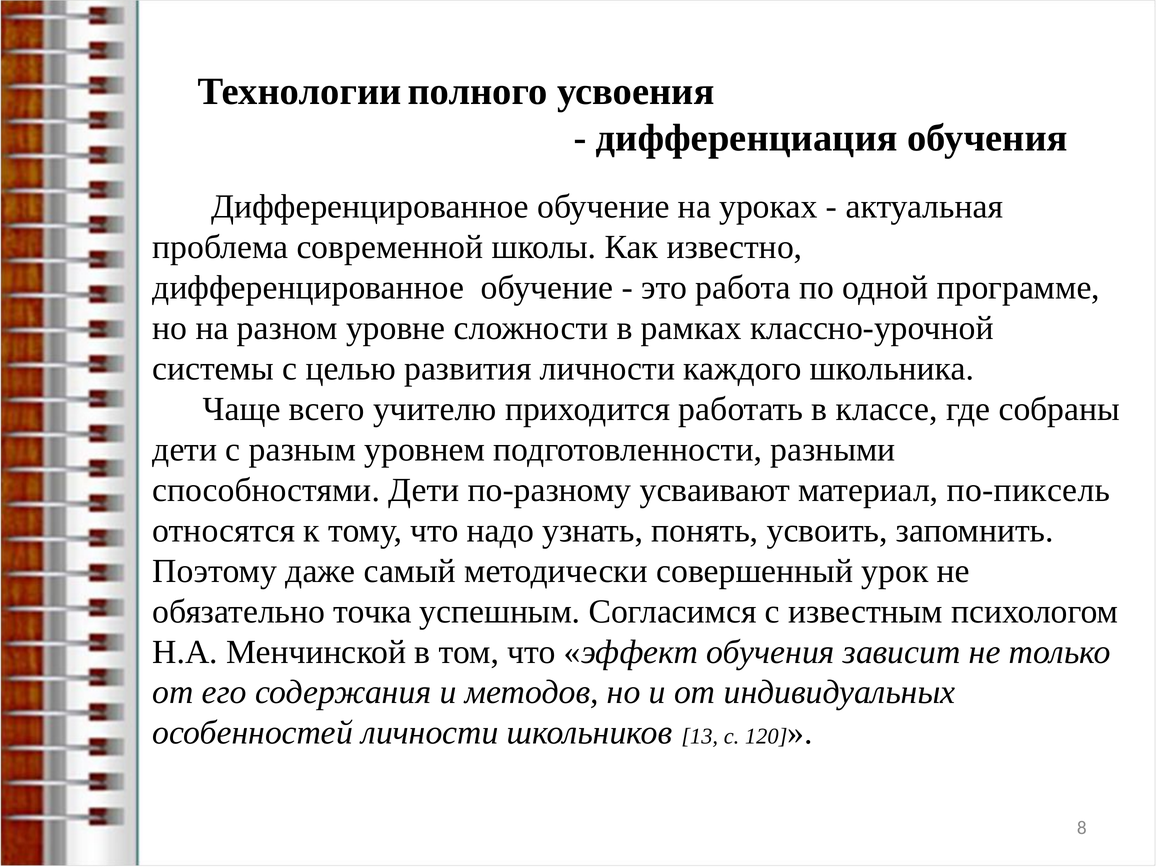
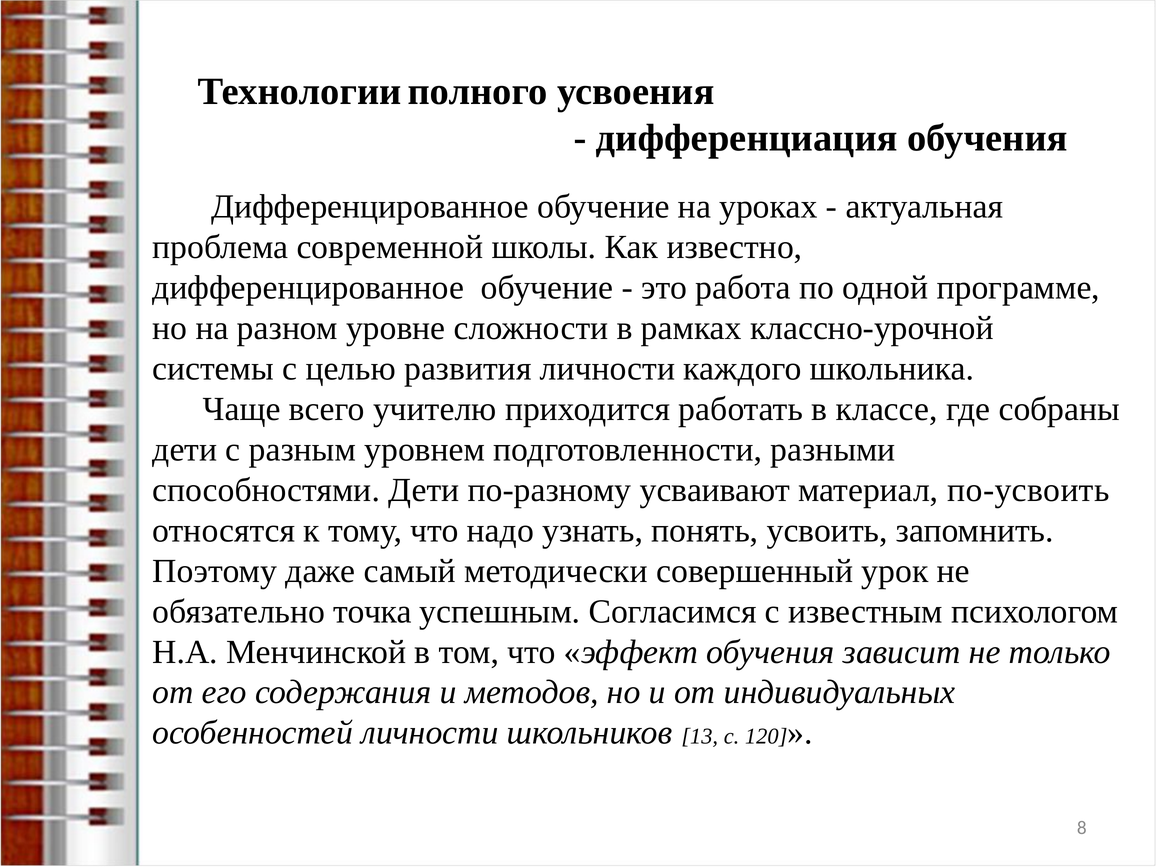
по-пиксель: по-пиксель -> по-усвоить (1028, 490)
